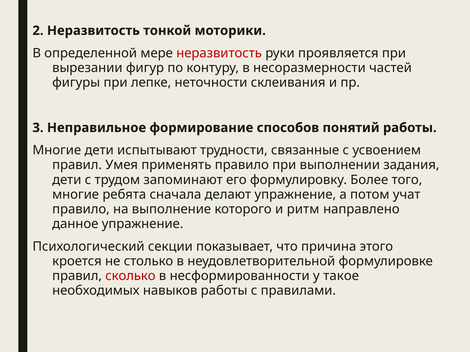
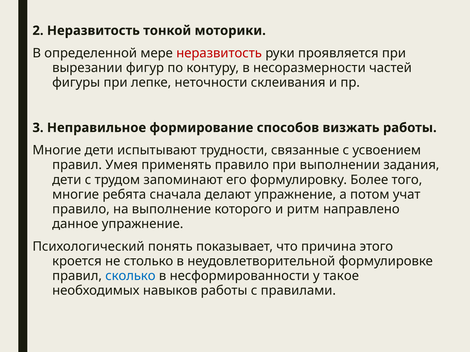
понятий: понятий -> визжать (351, 128)
секции: секции -> понять (170, 247)
сколько colour: red -> blue (130, 276)
